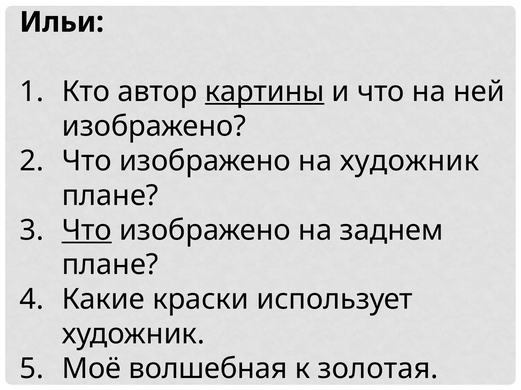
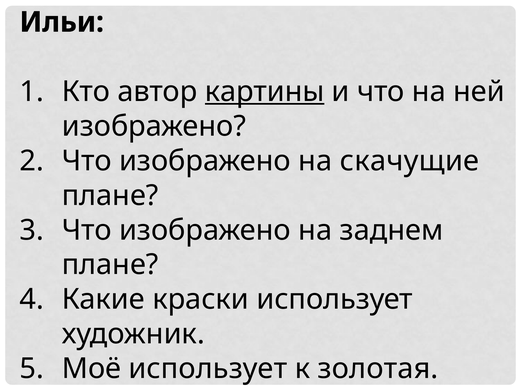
на художник: художник -> скачущие (410, 161)
Что underline: present -> none (87, 231)
Моё волшебная: волшебная -> использует (208, 369)
